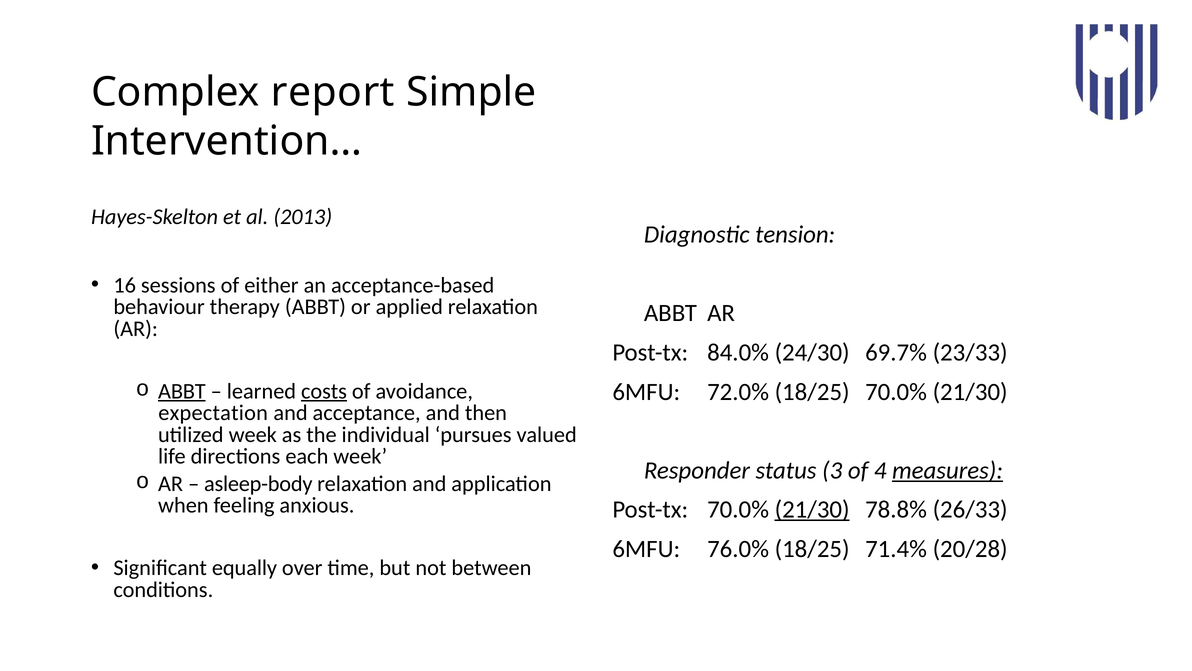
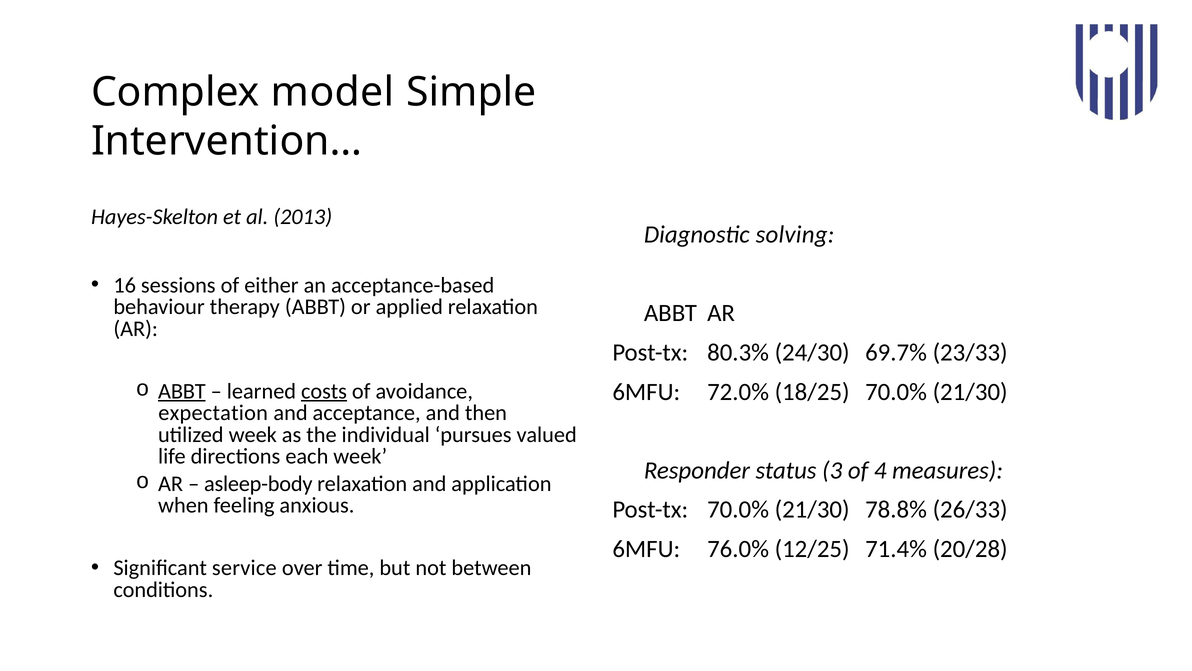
report: report -> model (333, 92)
tension: tension -> solving (795, 235)
84.0%: 84.0% -> 80.3% (738, 352)
measures underline: present -> none (948, 470)
21/30 underline: present -> none (812, 509)
76.0% 18/25: 18/25 -> 12/25 (812, 549)
equally: equally -> service (244, 568)
